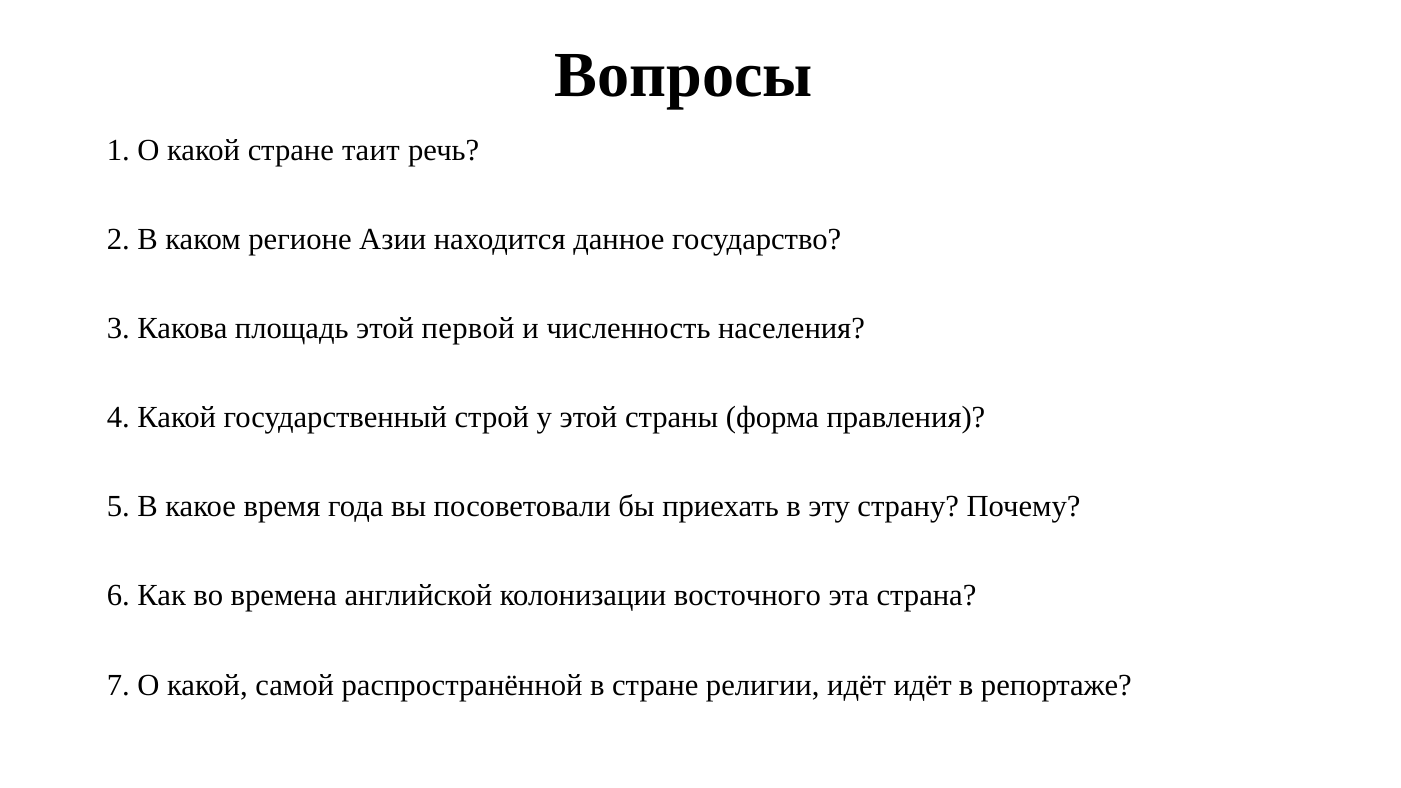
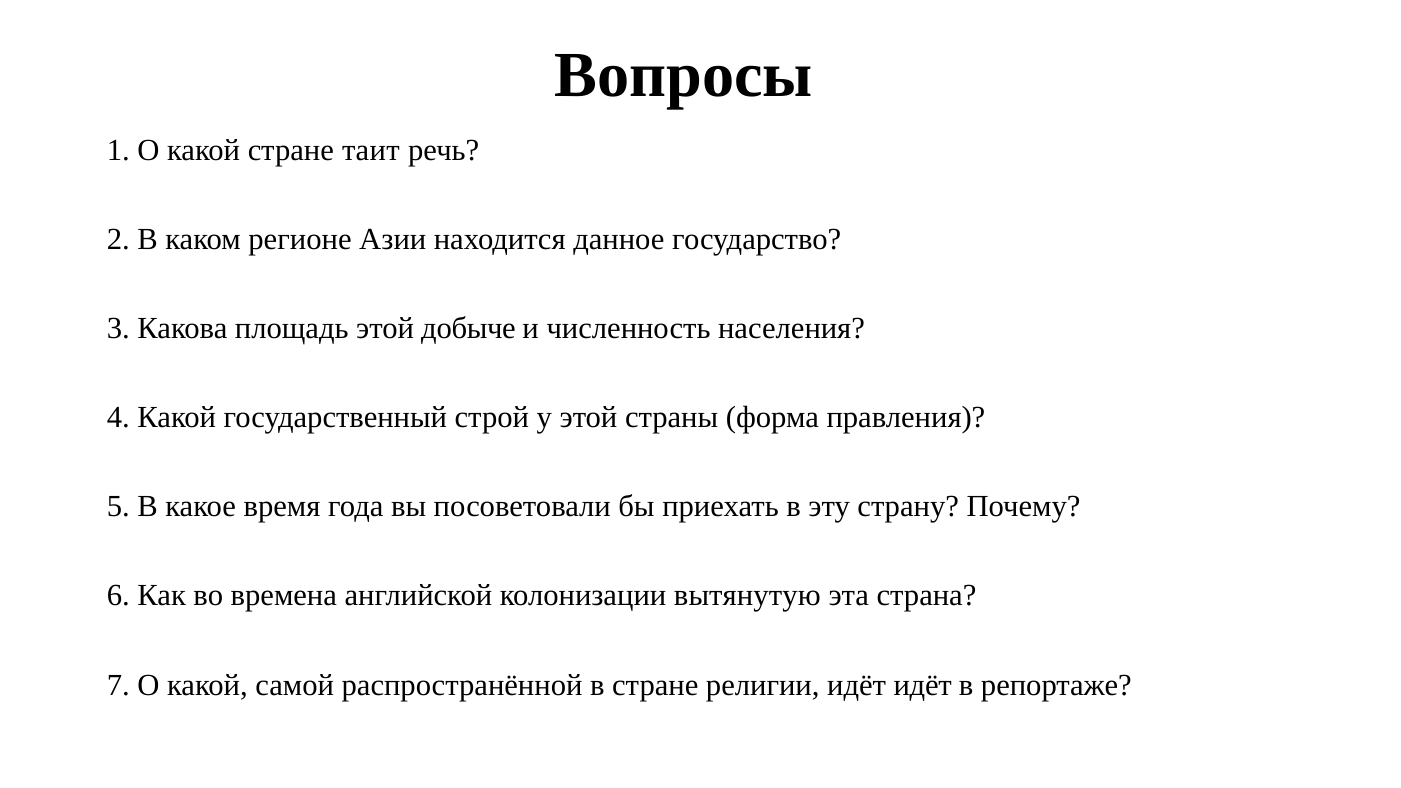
первой: первой -> добыче (468, 329)
восточного: восточного -> вытянутую (747, 596)
